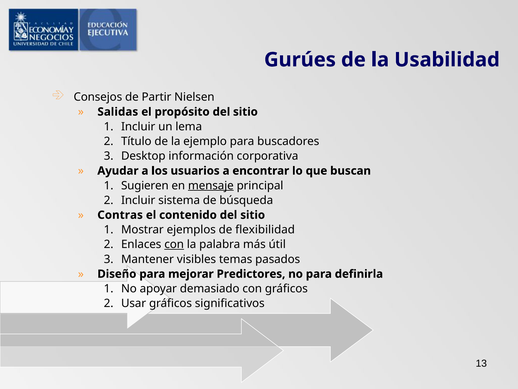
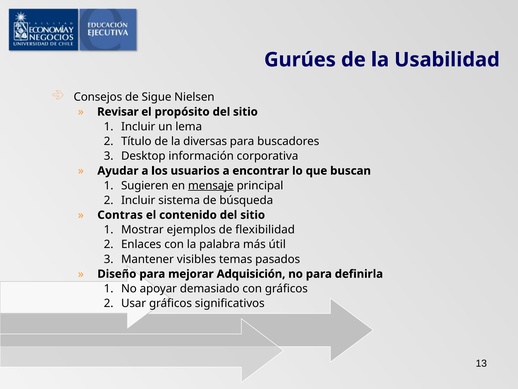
Partir: Partir -> Sigue (157, 97)
Salidas: Salidas -> Revisar (118, 112)
ejemplo: ejemplo -> diversas (205, 141)
con underline: present -> none (174, 244)
Predictores: Predictores -> Adquisición (251, 274)
